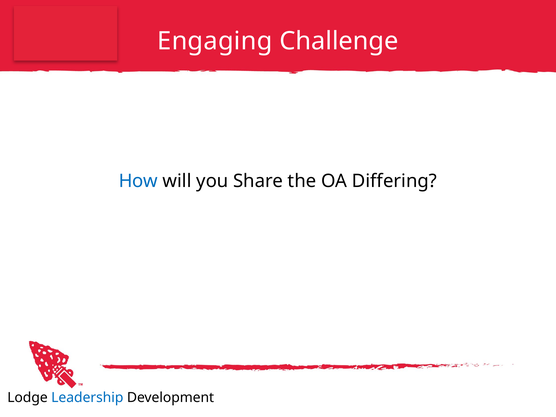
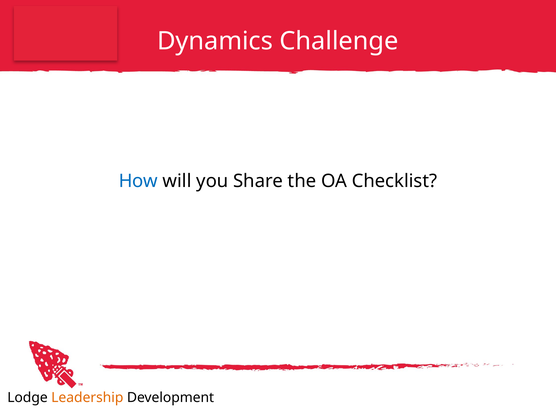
Engaging: Engaging -> Dynamics (215, 41)
Differing: Differing -> Checklist (394, 181)
Leadership colour: blue -> orange (87, 398)
